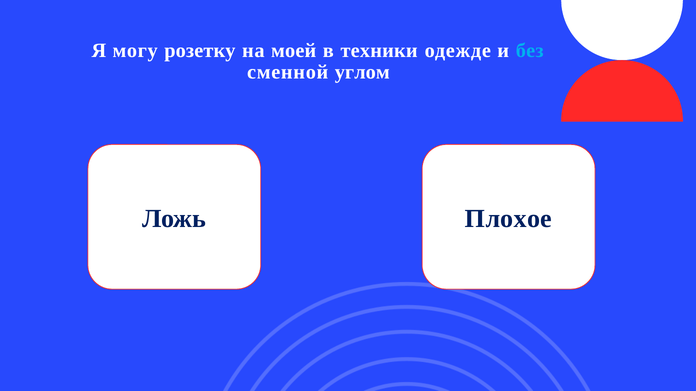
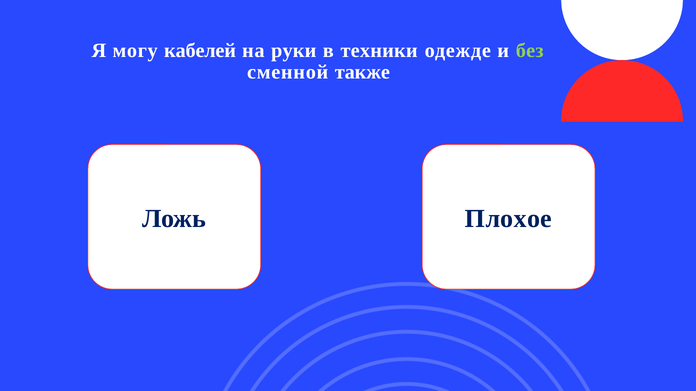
розетку: розетку -> кабелей (200, 50)
моей: моей -> руки (294, 50)
без colour: light blue -> light green (530, 50)
углом: углом -> также (362, 72)
